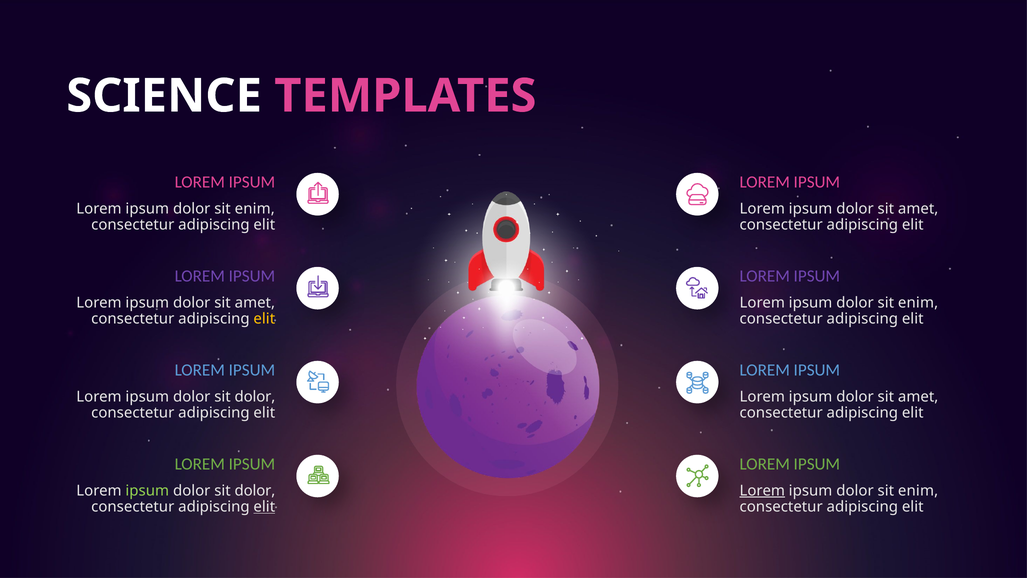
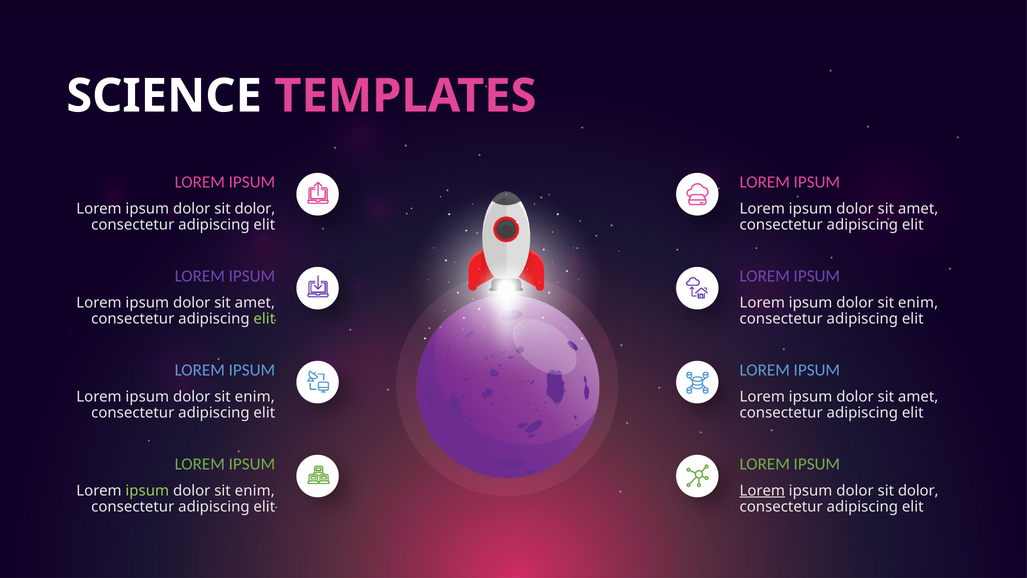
enim: enim -> dolor (255, 209)
elit colour: yellow -> light green (264, 319)
dolor: dolor -> enim (255, 396)
dolor: dolor -> enim (255, 490)
enim: enim -> dolor (918, 490)
elit underline: present -> none (264, 507)
